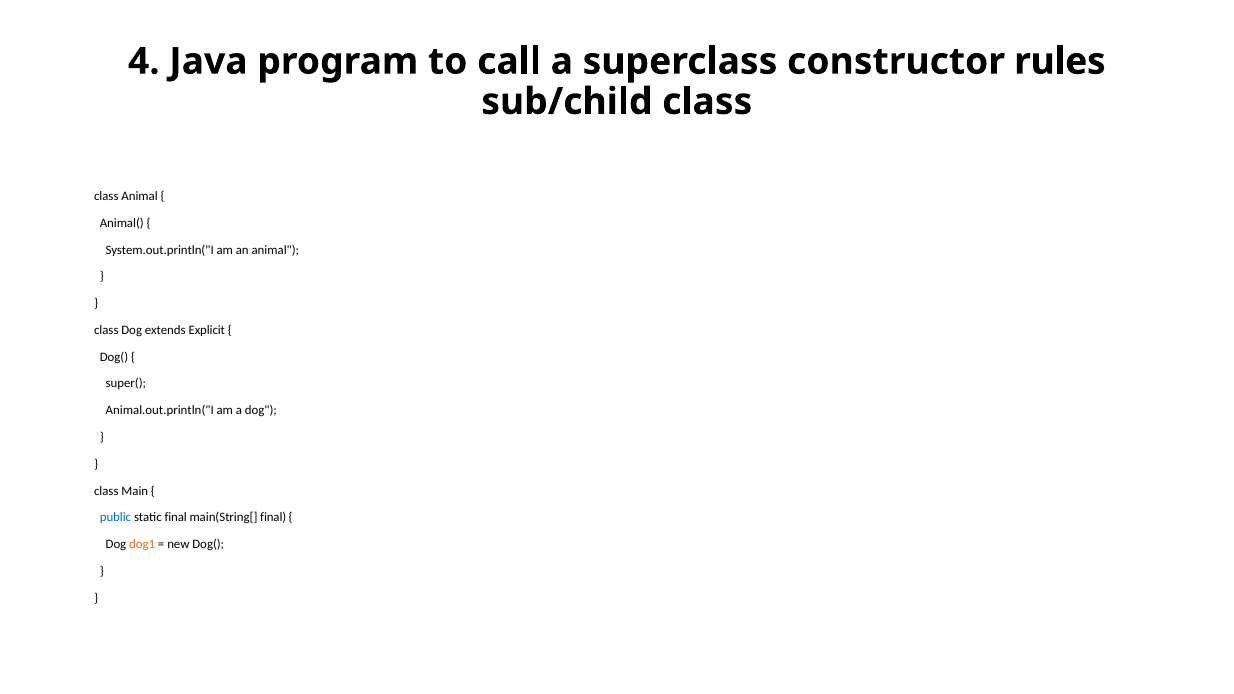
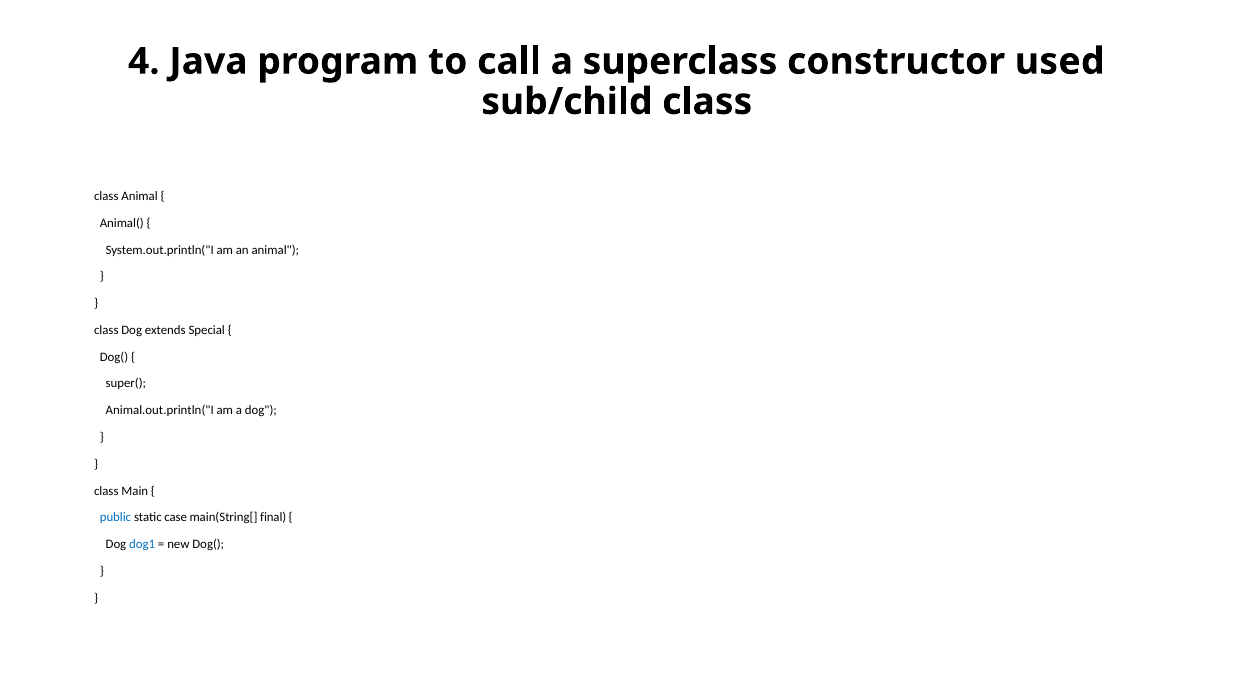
rules: rules -> used (1060, 61)
Explicit: Explicit -> Special (207, 330)
static final: final -> case (176, 518)
dog1 colour: orange -> blue (142, 544)
